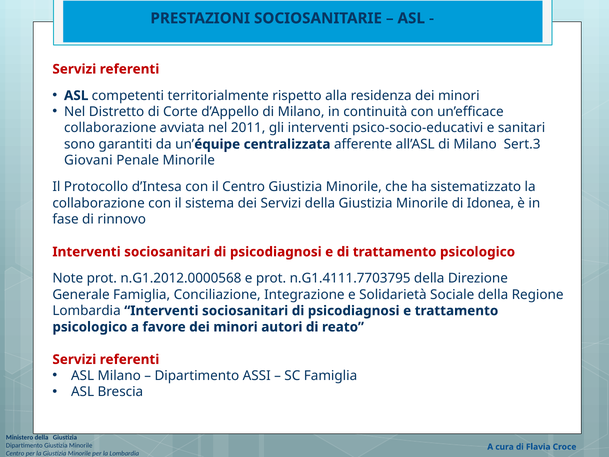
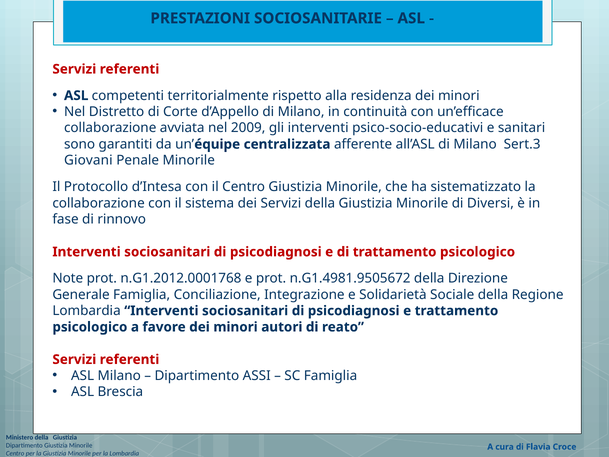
2011: 2011 -> 2009 (248, 128)
Idonea: Idonea -> Diversi (490, 203)
n.G1.2012.0000568: n.G1.2012.0000568 -> n.G1.2012.0001768 (181, 278)
n.G1.4111.7703795: n.G1.4111.7703795 -> n.G1.4981.9505672 (350, 278)
